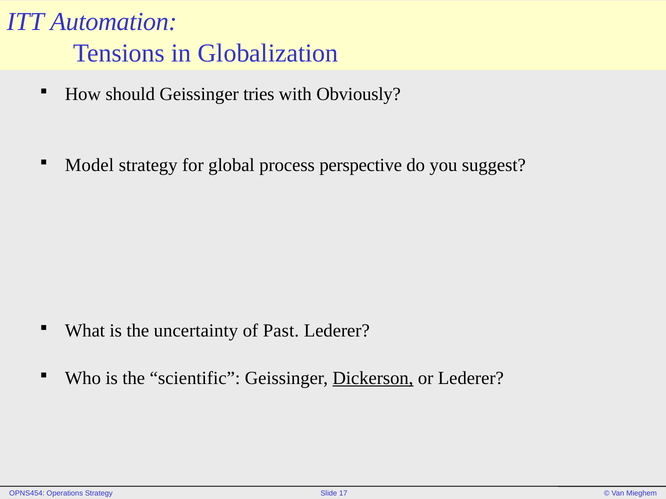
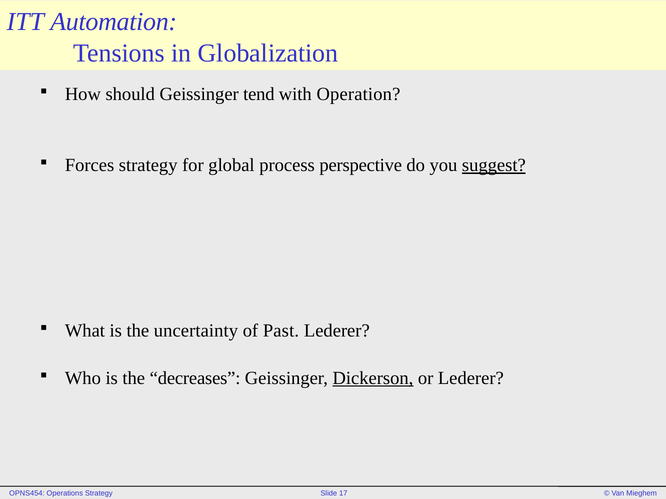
tries: tries -> tend (259, 94)
Obviously: Obviously -> Operation (358, 94)
Model: Model -> Forces (90, 165)
suggest underline: none -> present (494, 165)
scientific: scientific -> decreases (195, 379)
